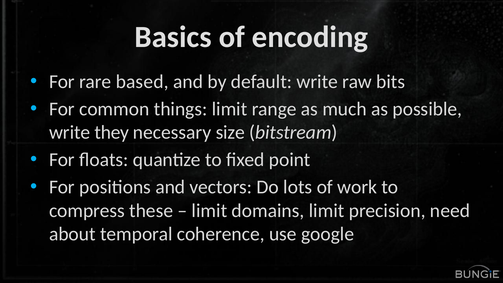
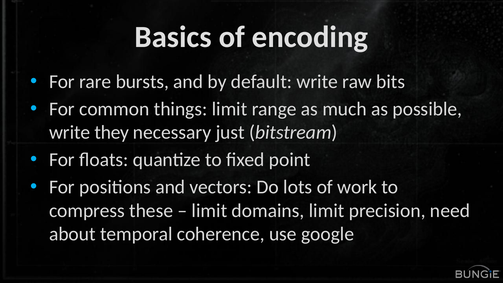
based: based -> bursts (142, 82)
size: size -> just (230, 132)
